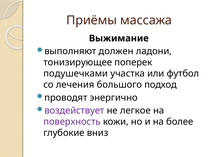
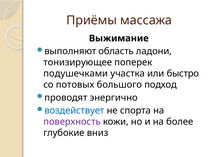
должен: должен -> область (116, 51)
футбол: футбол -> быстро (183, 74)
лечения: лечения -> потовых (75, 85)
воздействует colour: purple -> blue (74, 111)
легкое: легкое -> спорта (135, 111)
